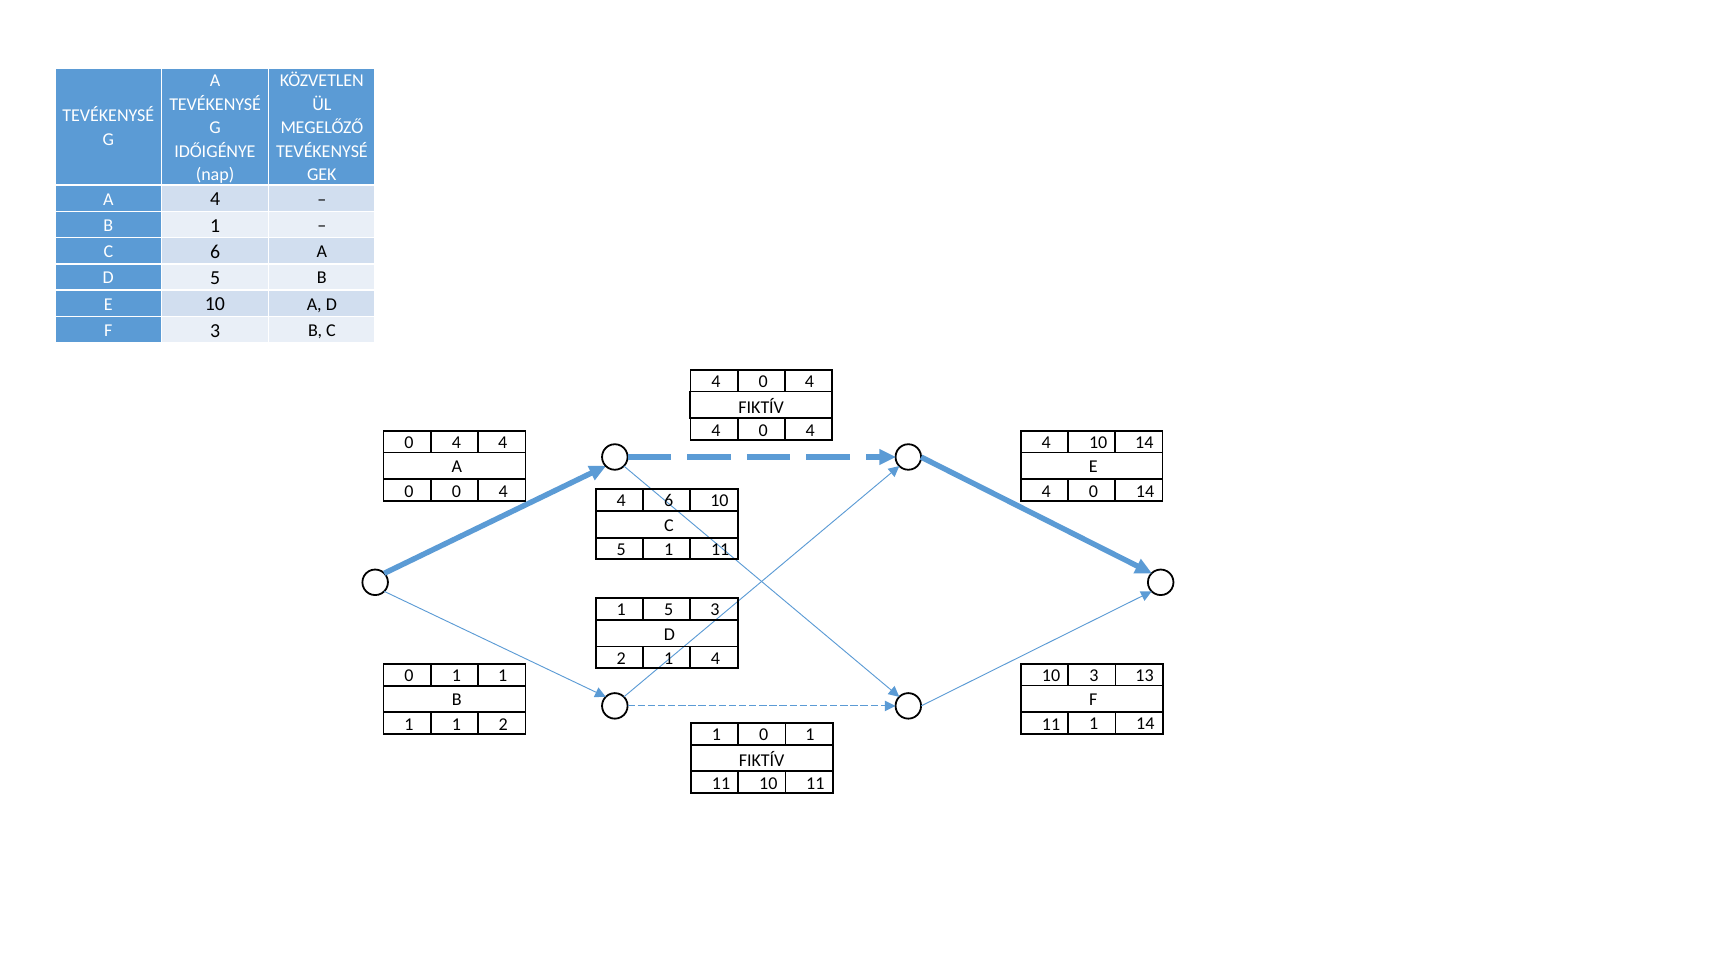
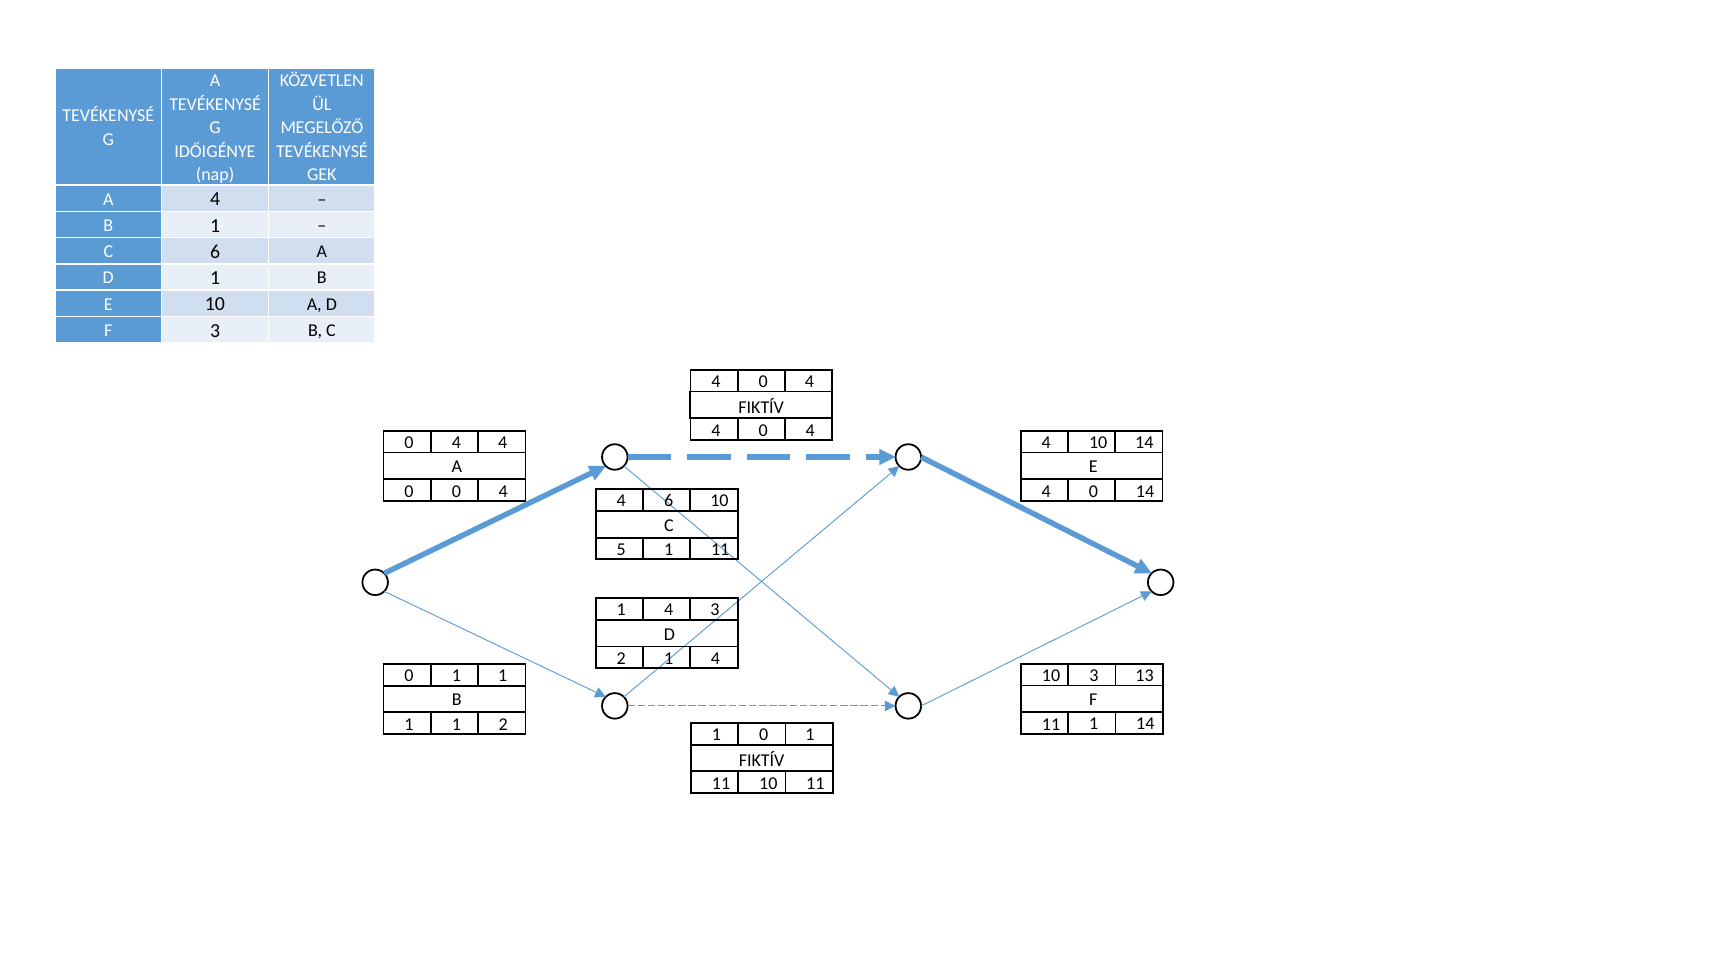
D 5: 5 -> 1 (215, 278)
5: 5 -> 4 (669, 610)
